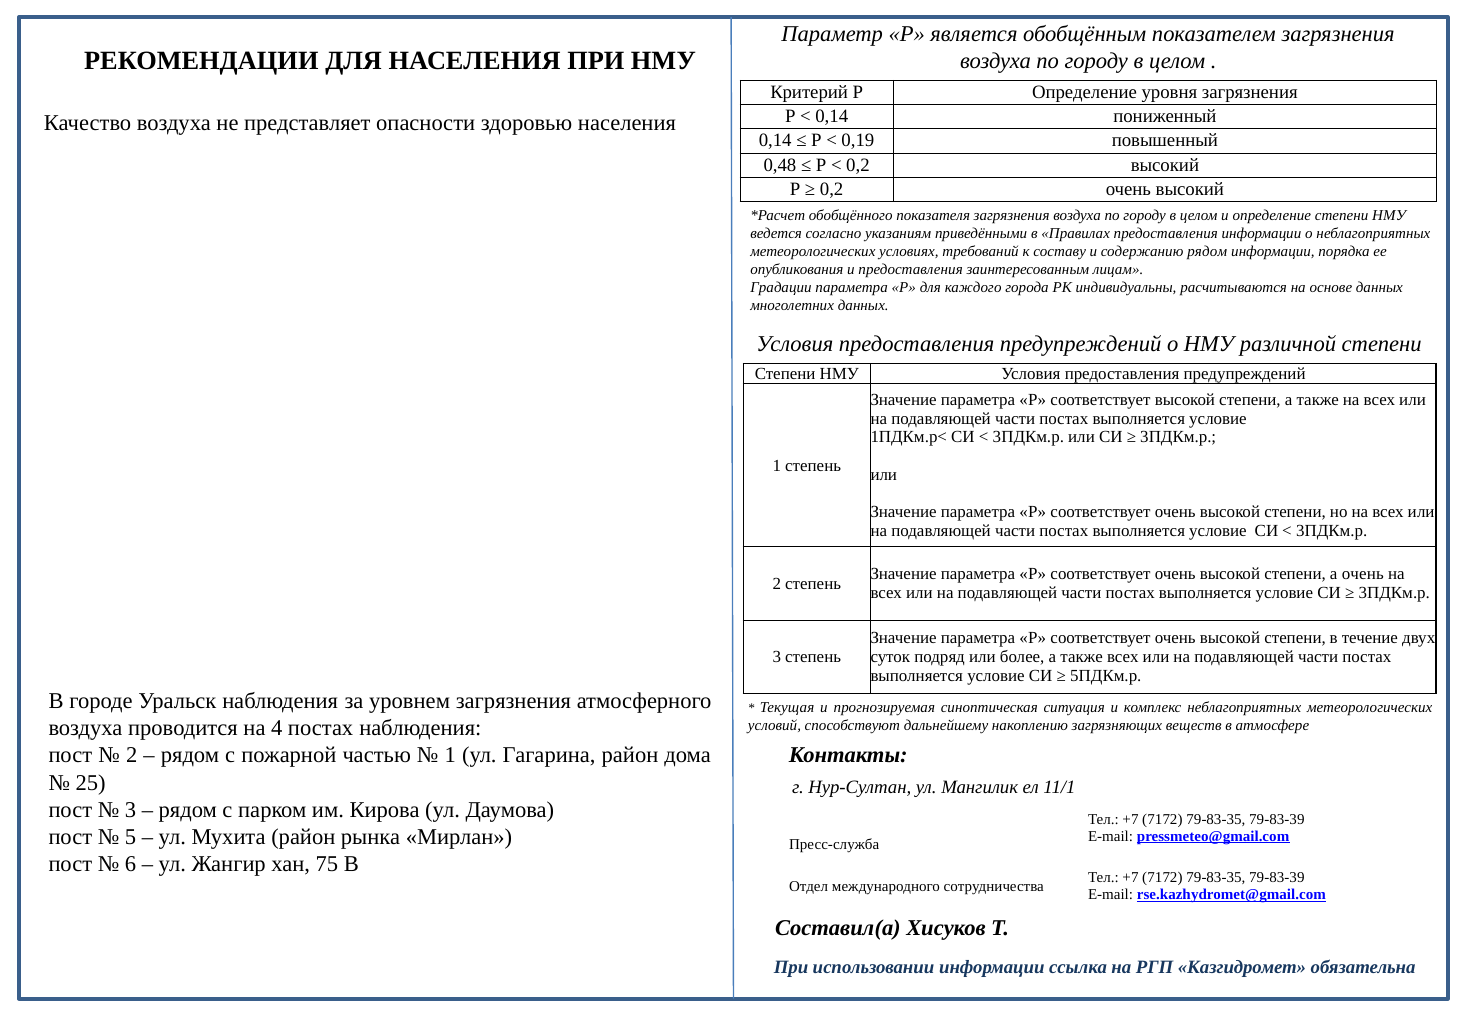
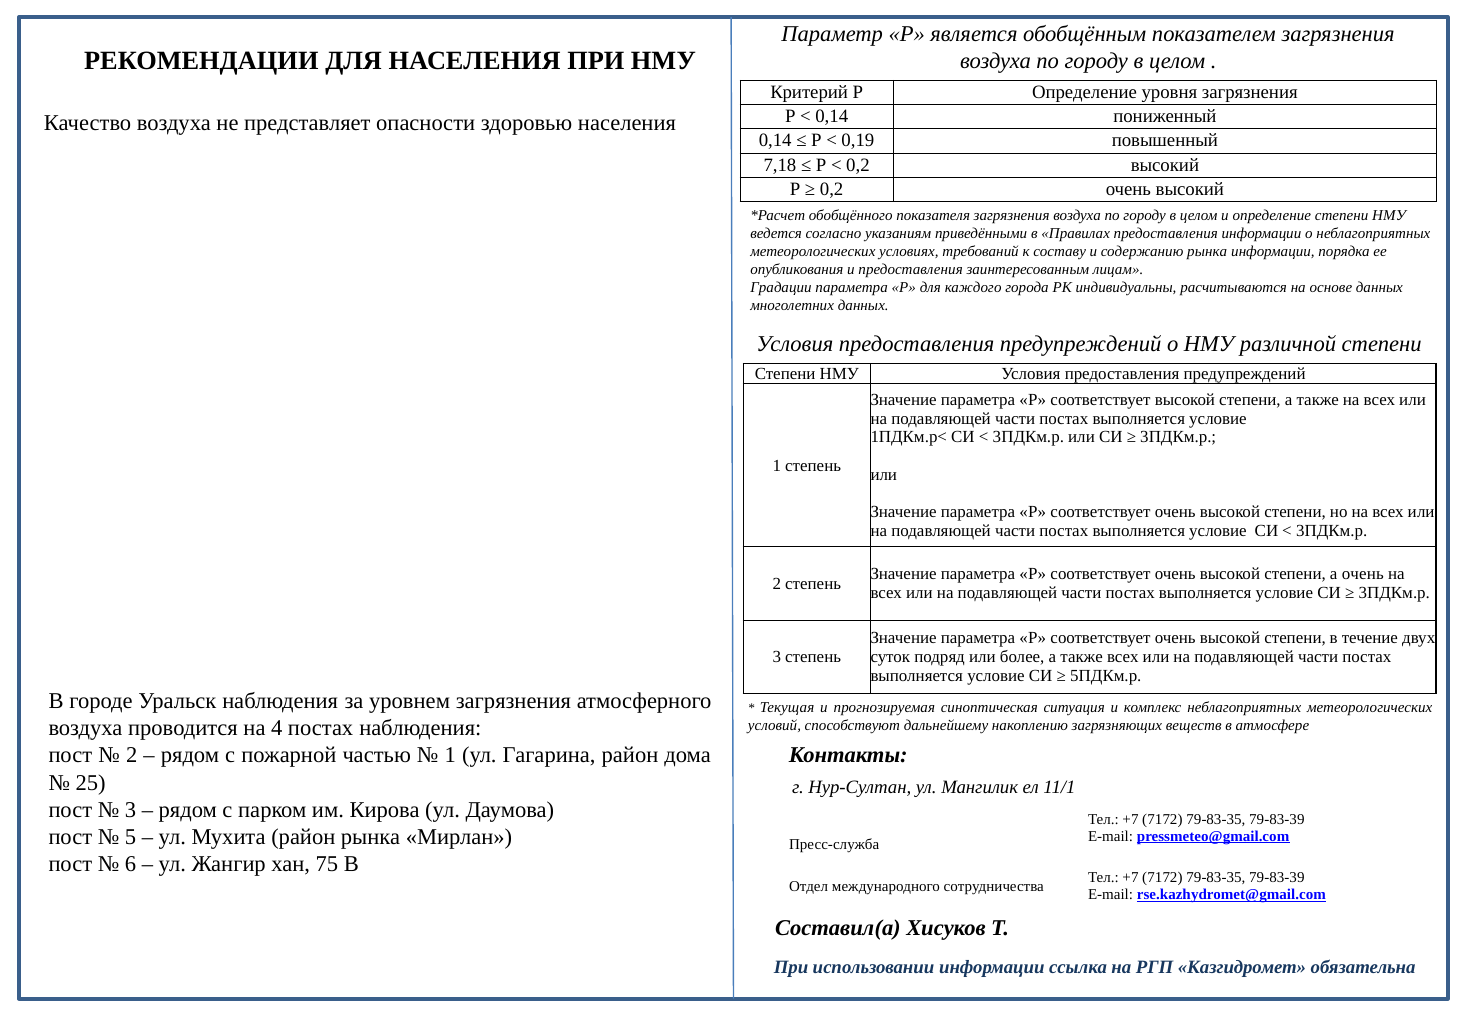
0,48: 0,48 -> 7,18 (780, 165)
содержанию рядом: рядом -> рынка (1207, 251)
